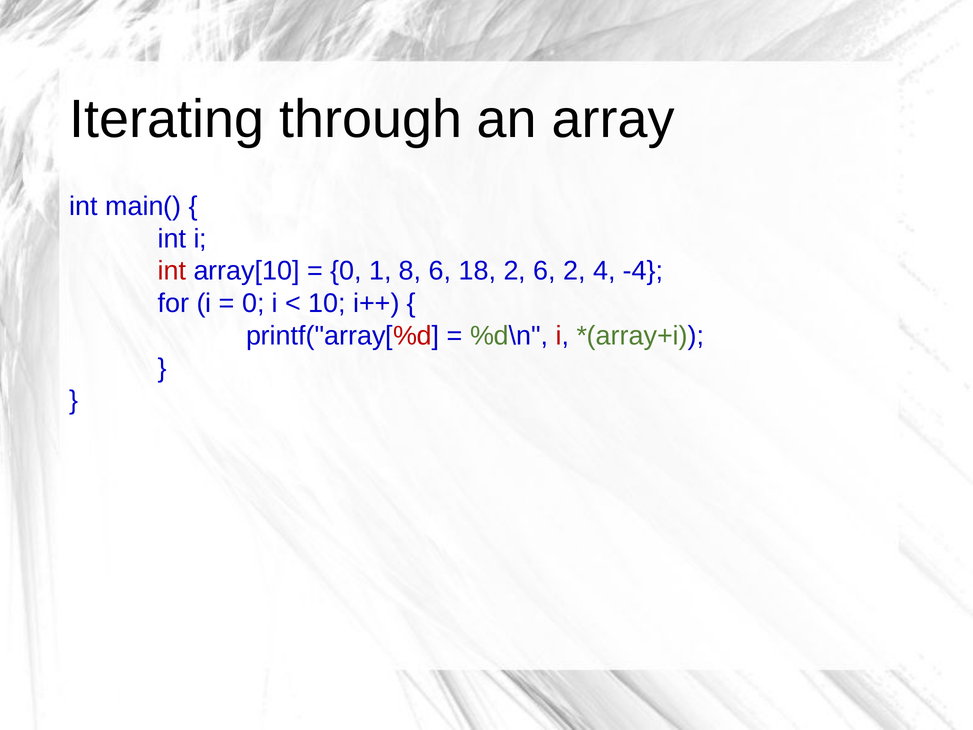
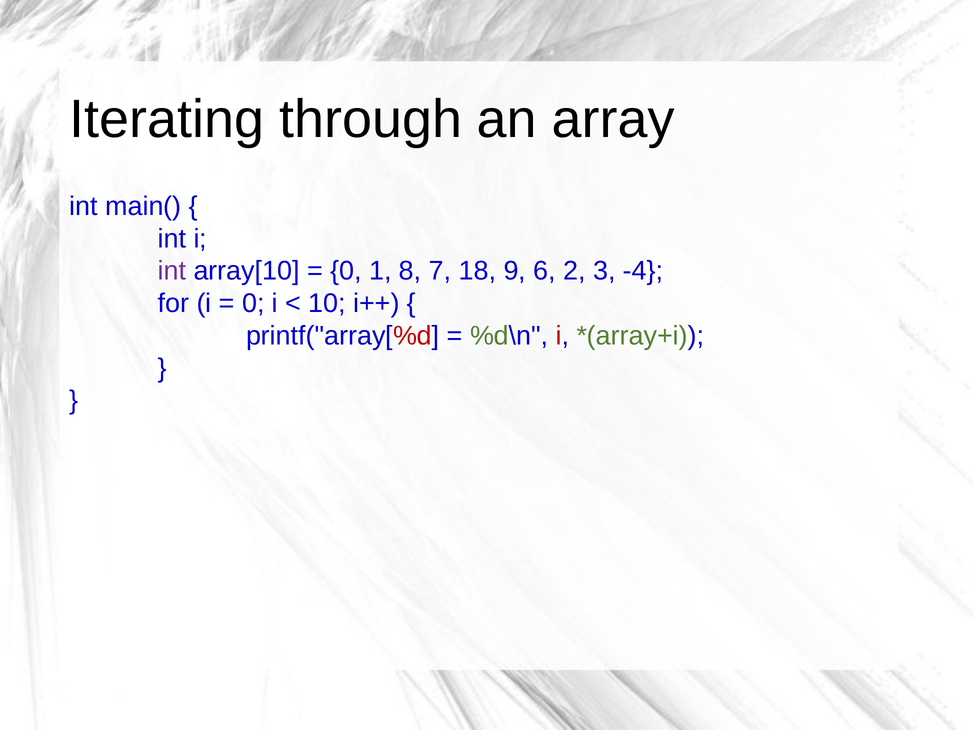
int colour: red -> purple (172, 271)
8 6: 6 -> 7 (440, 271)
18 2: 2 -> 9 (515, 271)
4: 4 -> 3 (604, 271)
